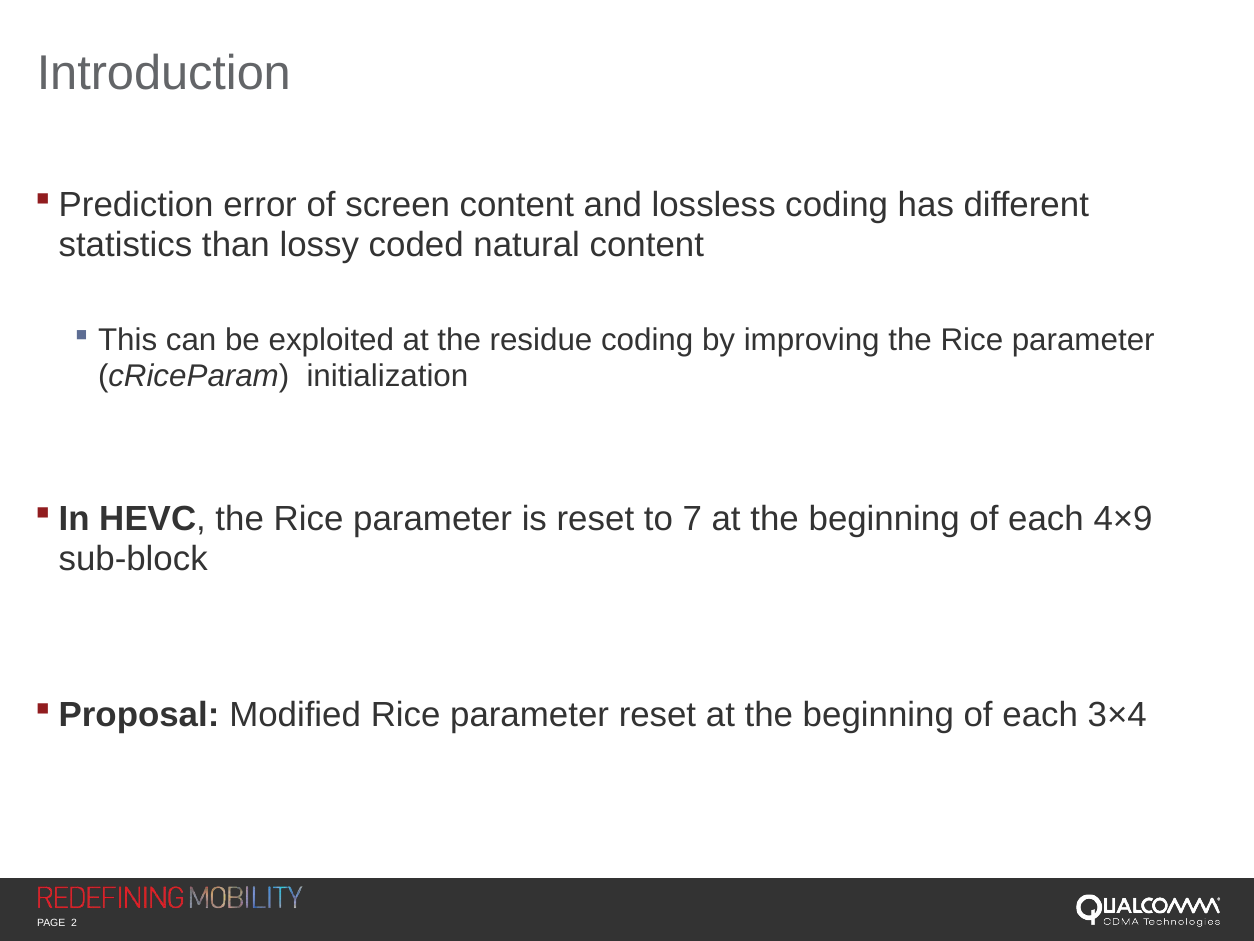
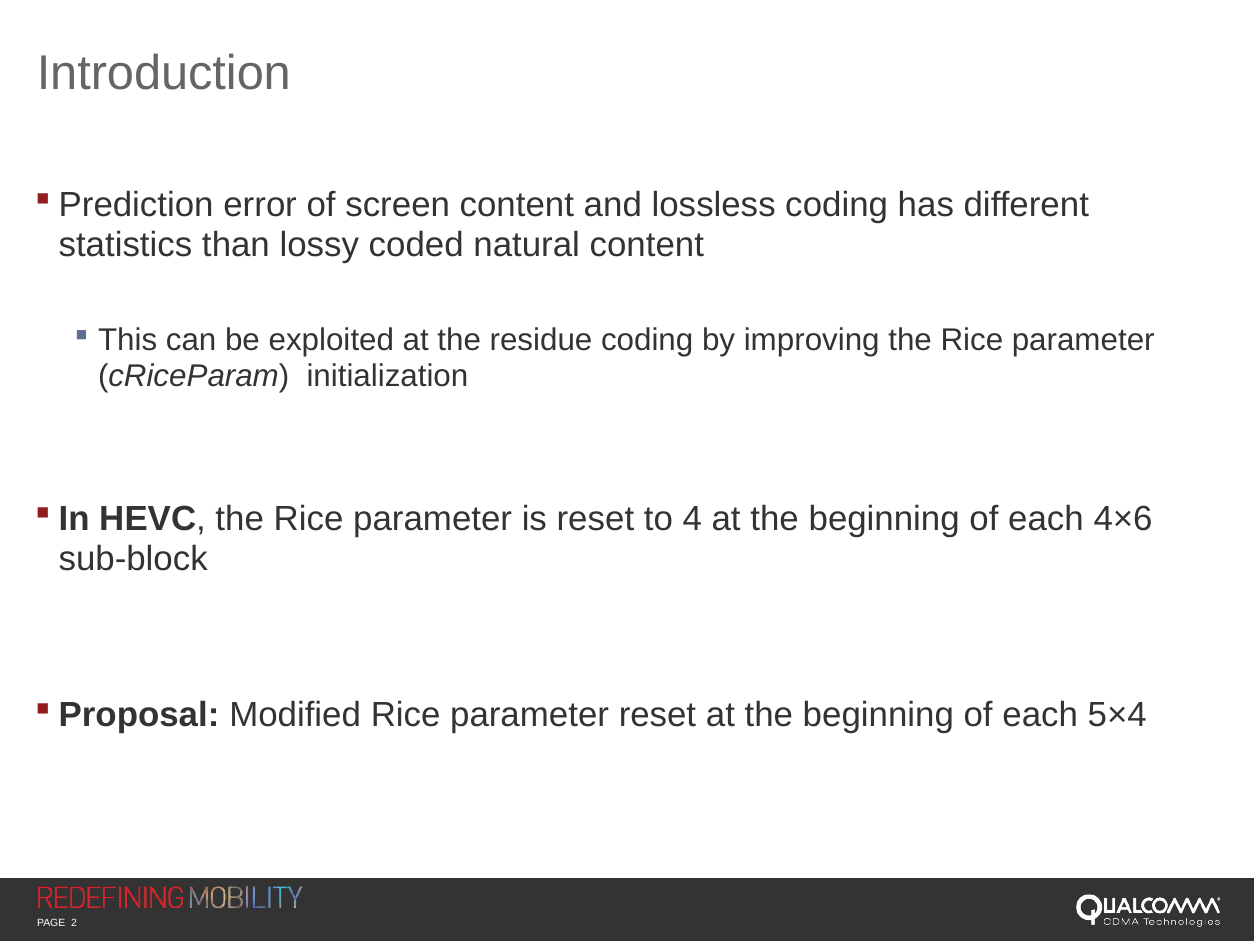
7: 7 -> 4 (692, 519)
4×9: 4×9 -> 4×6 (1123, 519)
3×4: 3×4 -> 5×4 (1117, 714)
